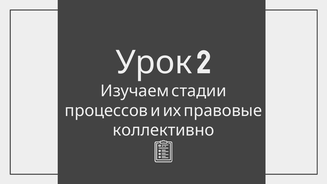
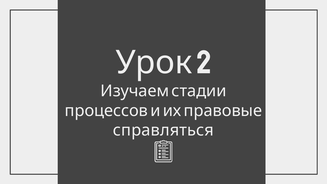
коллективно: коллективно -> справляться (163, 130)
